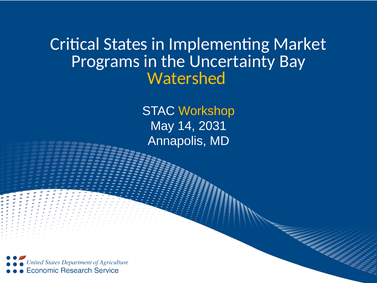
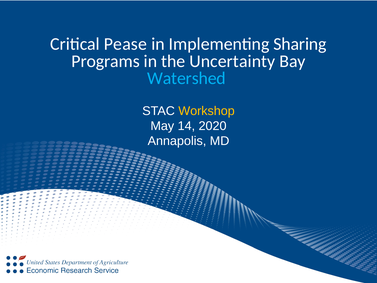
States: States -> Pease (125, 44)
Market: Market -> Sharing (300, 44)
Watershed colour: yellow -> light blue (187, 78)
2031: 2031 -> 2020 (213, 126)
